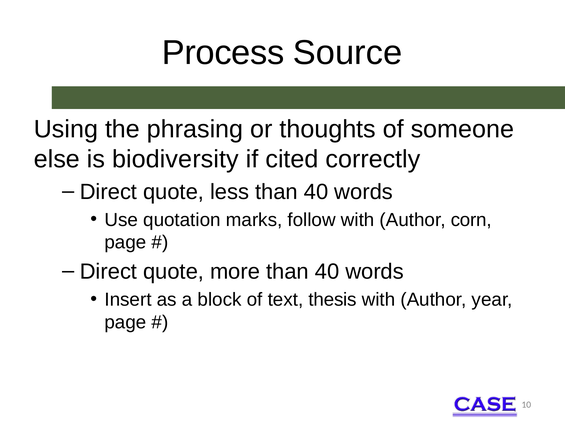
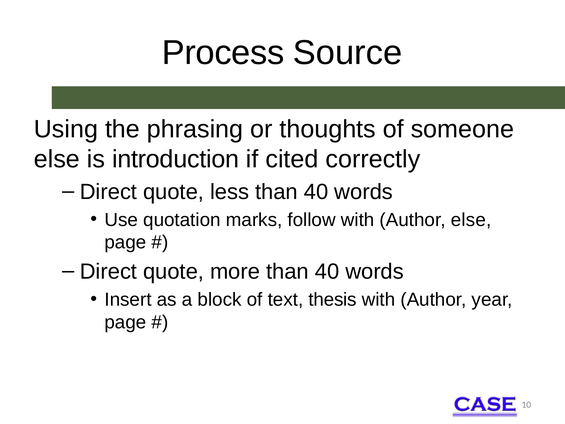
biodiversity: biodiversity -> introduction (176, 159)
Author corn: corn -> else (471, 220)
